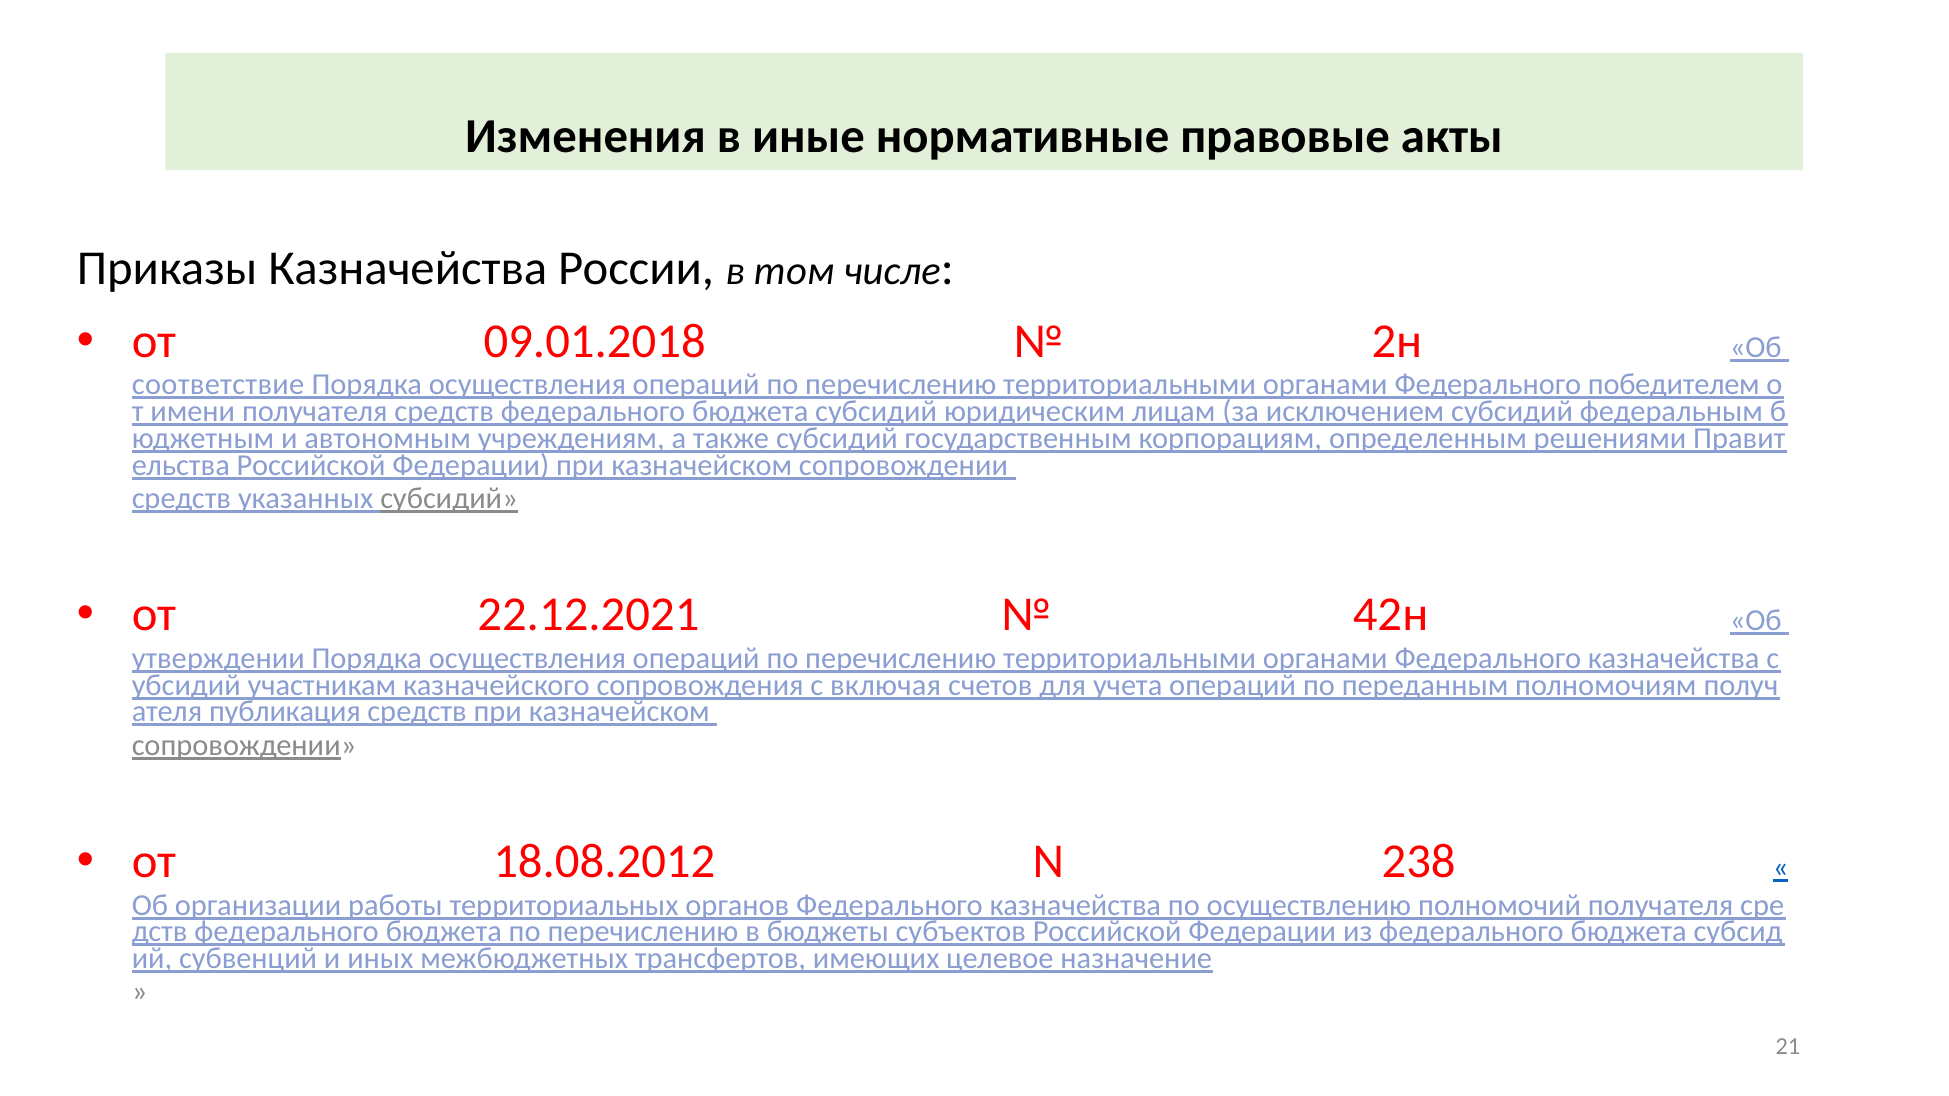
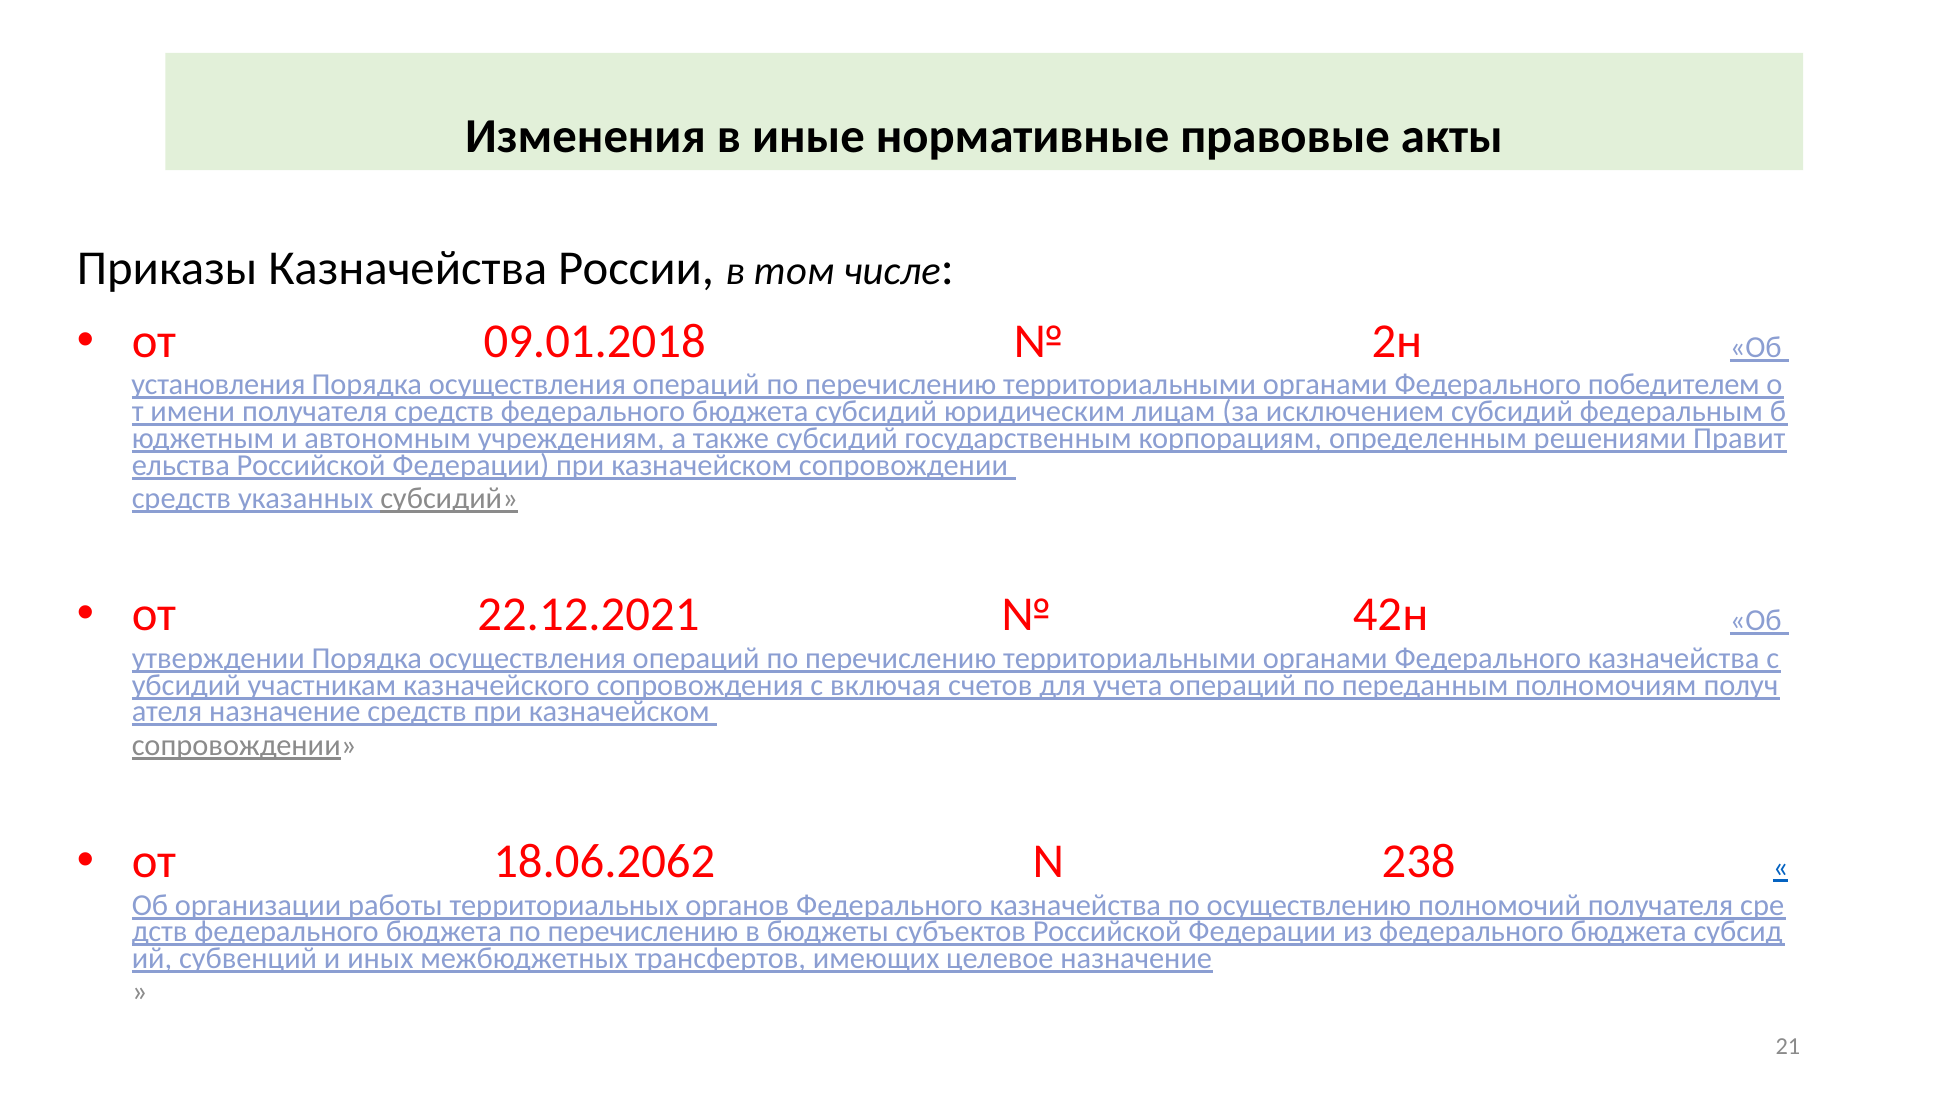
соответствие: соответствие -> установления (218, 385)
публикация: публикация -> назначение (285, 712)
18.08.2012: 18.08.2012 -> 18.06.2062 (604, 862)
